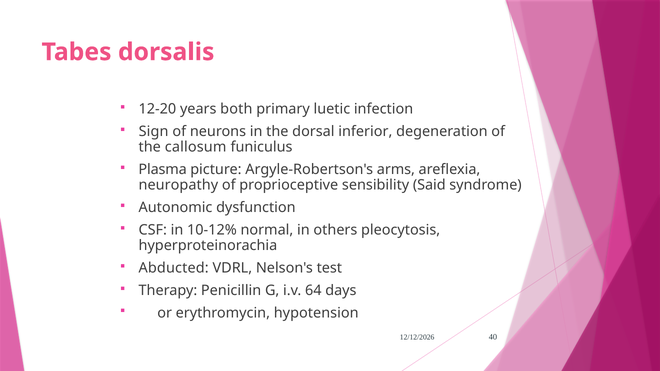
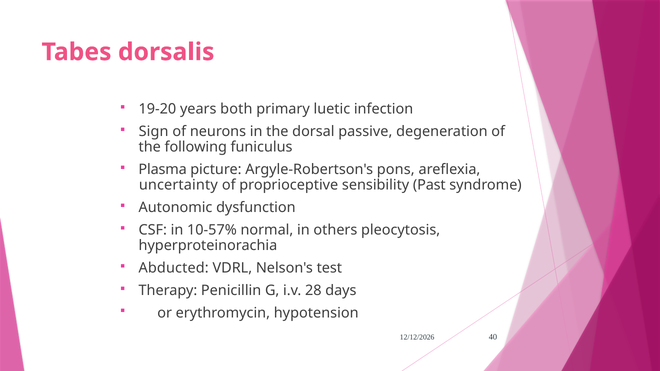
12-20: 12-20 -> 19-20 (157, 109)
inferior: inferior -> passive (365, 132)
callosum: callosum -> following (196, 147)
arms: arms -> pons (396, 170)
neuropathy: neuropathy -> uncertainty (178, 185)
Said: Said -> Past (429, 185)
10-12%: 10-12% -> 10-57% (212, 230)
64: 64 -> 28 (313, 291)
